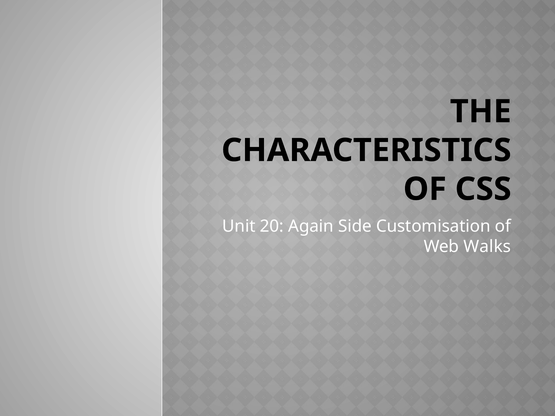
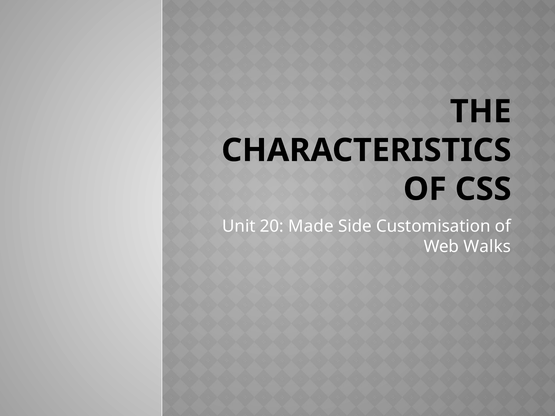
Again: Again -> Made (311, 226)
